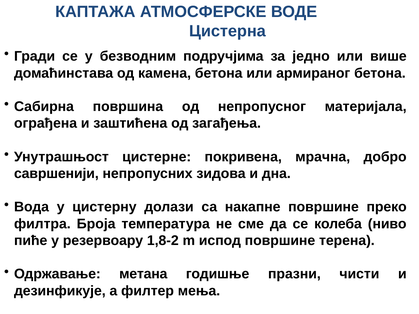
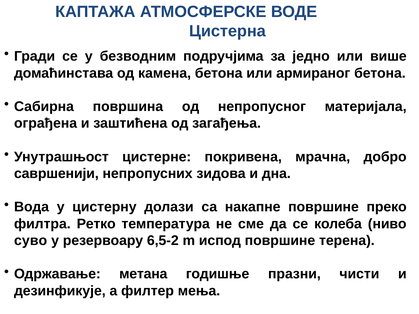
Броја: Броја -> Ретко (96, 224)
пиће: пиће -> суво (31, 241)
1,8-2: 1,8-2 -> 6,5-2 (163, 241)
